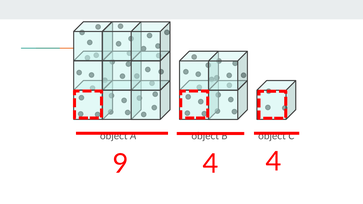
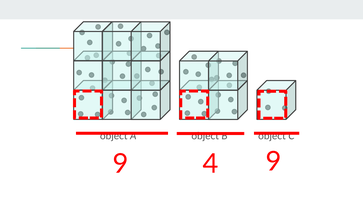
4 4: 4 -> 9 (273, 162)
